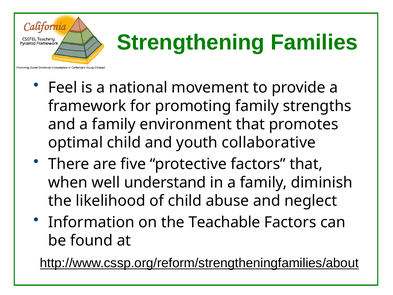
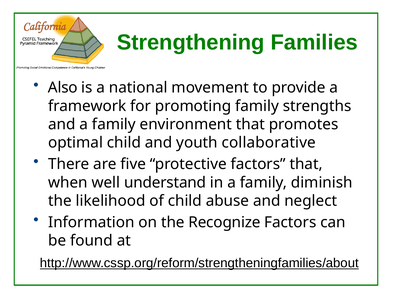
Feel: Feel -> Also (63, 88)
Teachable: Teachable -> Recognize (224, 222)
